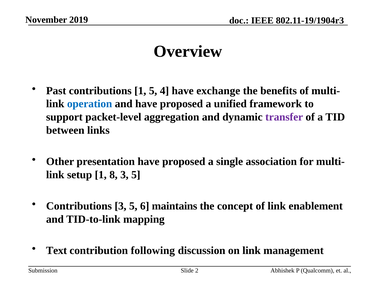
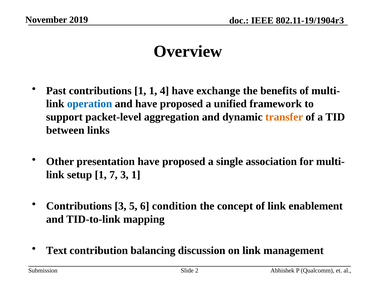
1 5: 5 -> 1 (153, 91)
transfer colour: purple -> orange (284, 117)
8: 8 -> 7 (113, 175)
5: 5 -> 1 (136, 175)
maintains: maintains -> condition (174, 206)
following: following -> balancing (153, 250)
